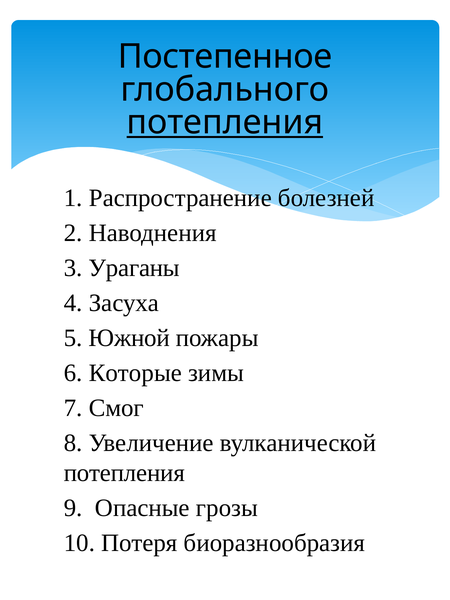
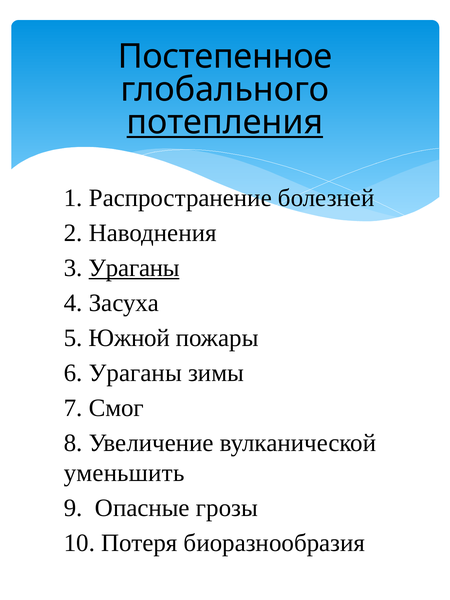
Ураганы underline: none -> present (134, 268)
6 Которые: Которые -> Ураганы (135, 373)
потепления: потепления -> уменьшить (124, 473)
